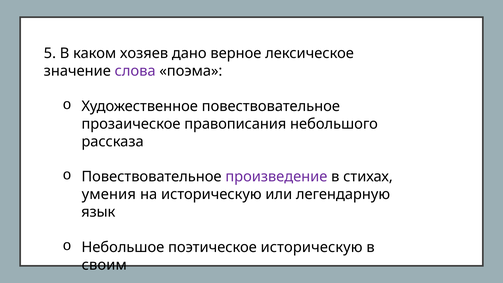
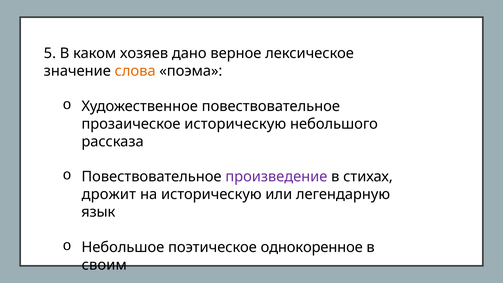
слова colour: purple -> orange (135, 71)
прозаическое правописания: правописания -> историческую (235, 124)
умения: умения -> дрожит (109, 194)
поэтическое историческую: историческую -> однокоренное (312, 247)
